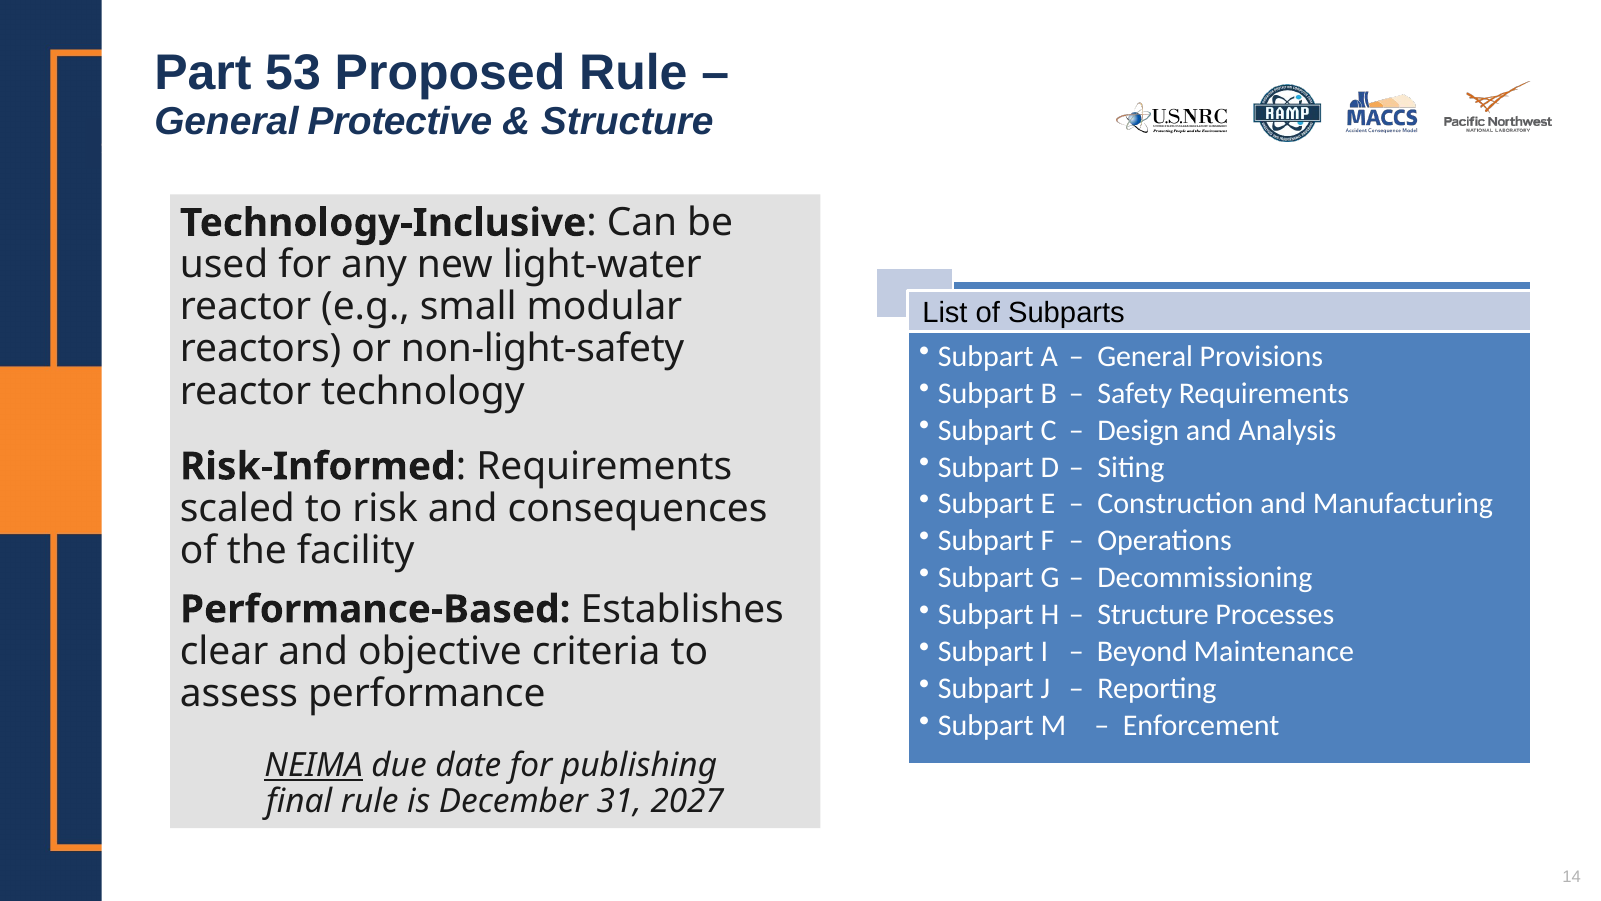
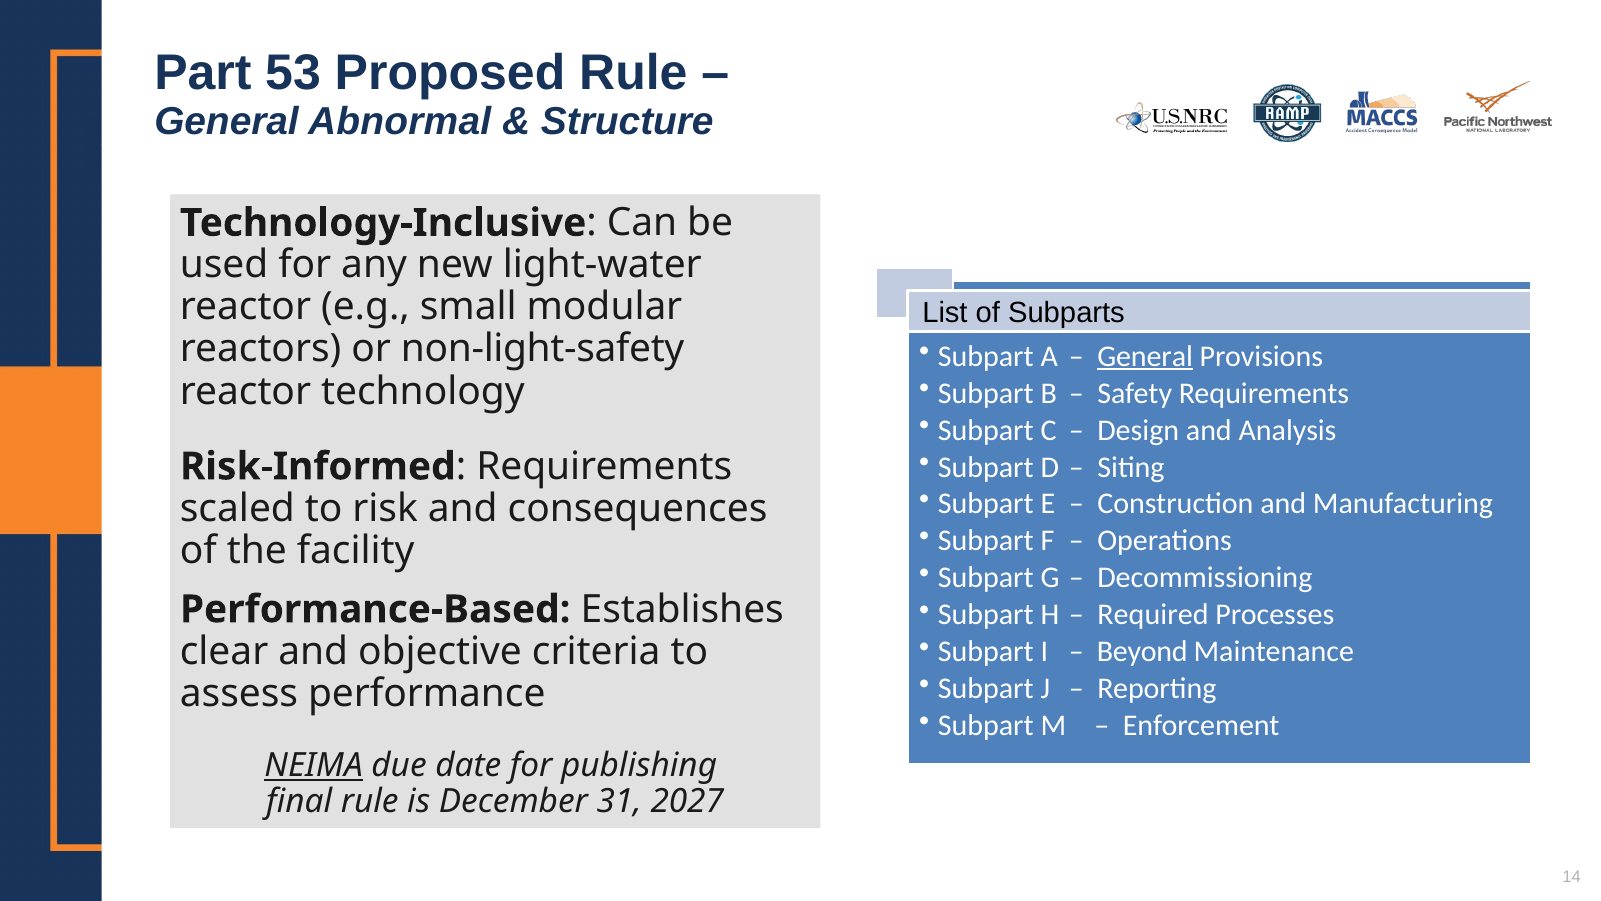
Protective: Protective -> Abnormal (400, 121)
General underline: none -> present (1145, 356)
Structure: Structure -> Required (1153, 615)
